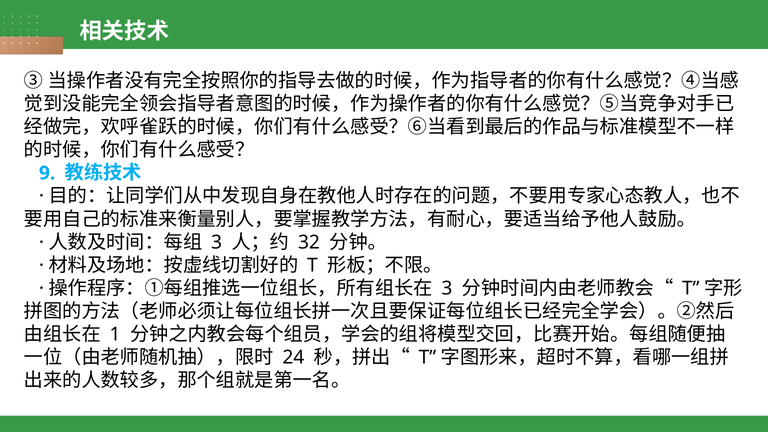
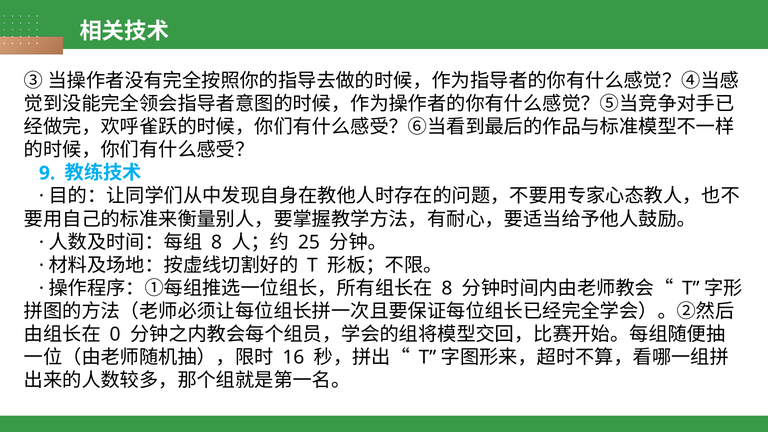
3: 3 -> 8 (217, 242)
32: 32 -> 25 (309, 242)
3: 3 -> 8 (447, 288)
1: 1 -> 0 (115, 334)
24: 24 -> 16 (293, 357)
